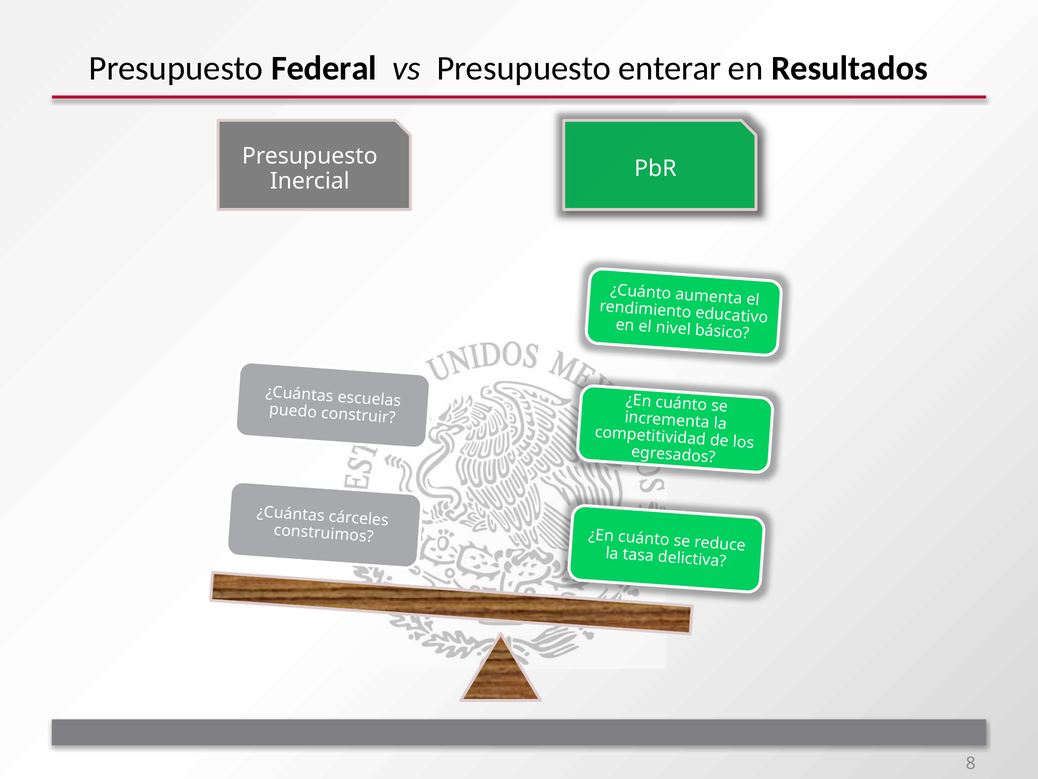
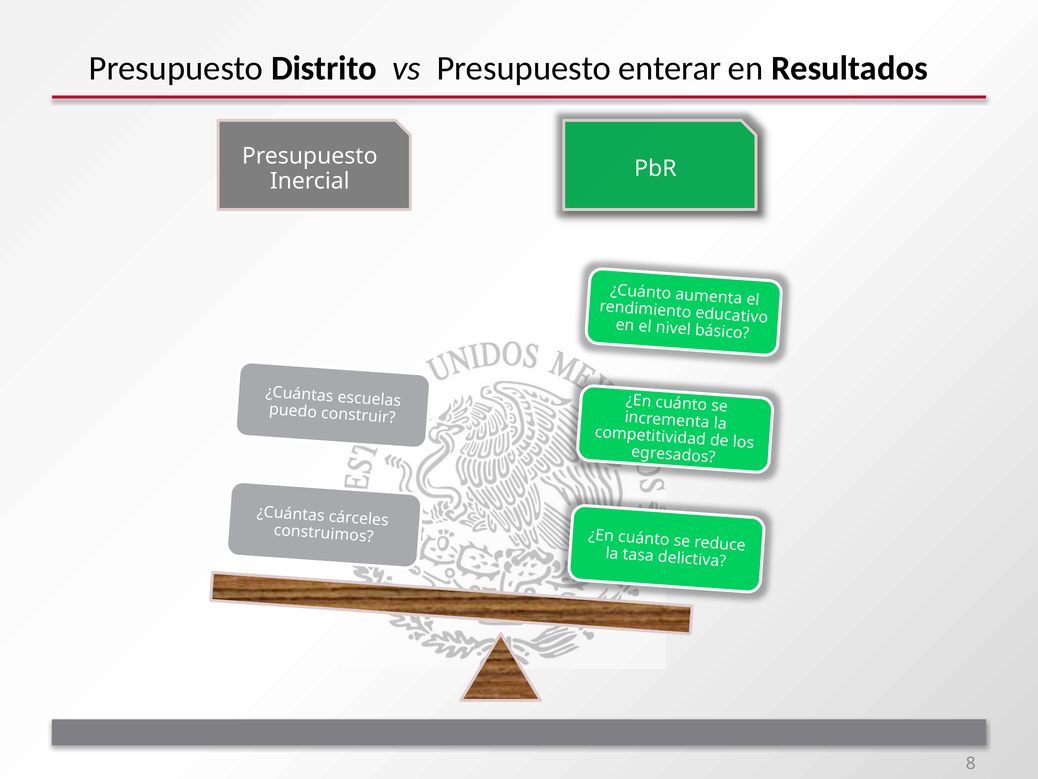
Federal: Federal -> Distrito (324, 68)
